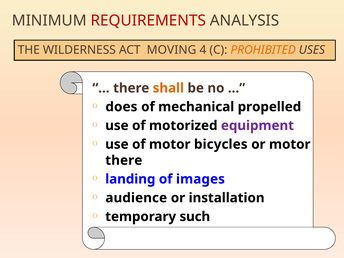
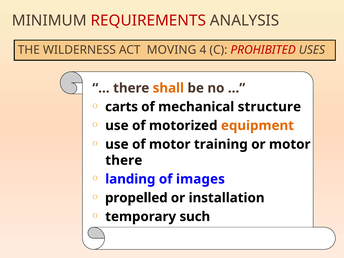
PROHIBITED colour: orange -> red (263, 50)
does: does -> carts (122, 107)
propelled: propelled -> structure (269, 107)
equipment colour: purple -> orange (257, 126)
bicycles: bicycles -> training (221, 144)
audience: audience -> propelled (136, 198)
